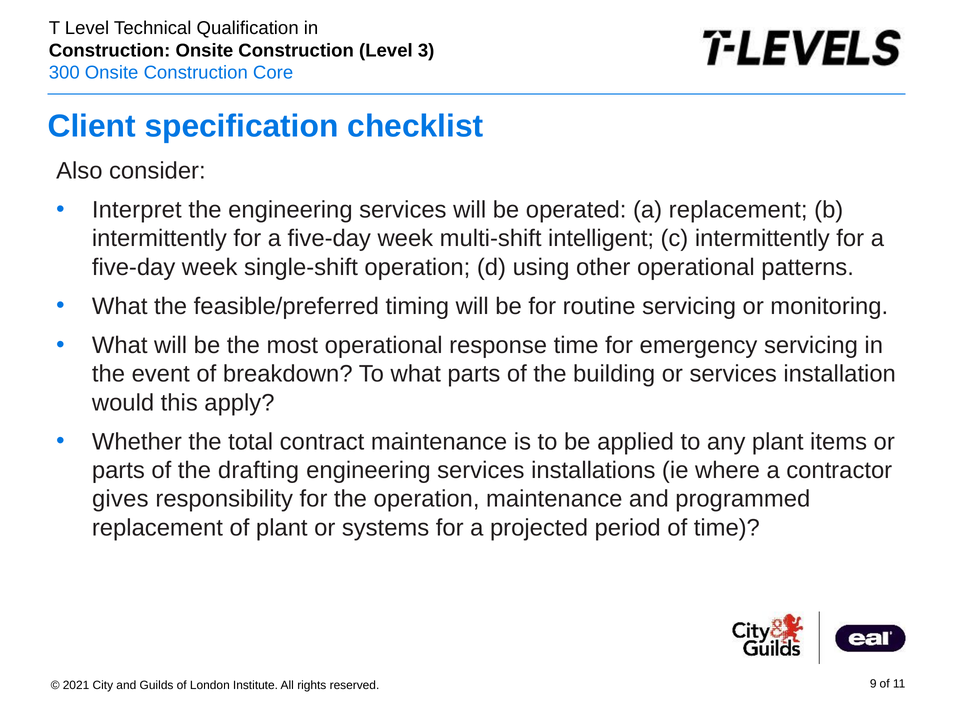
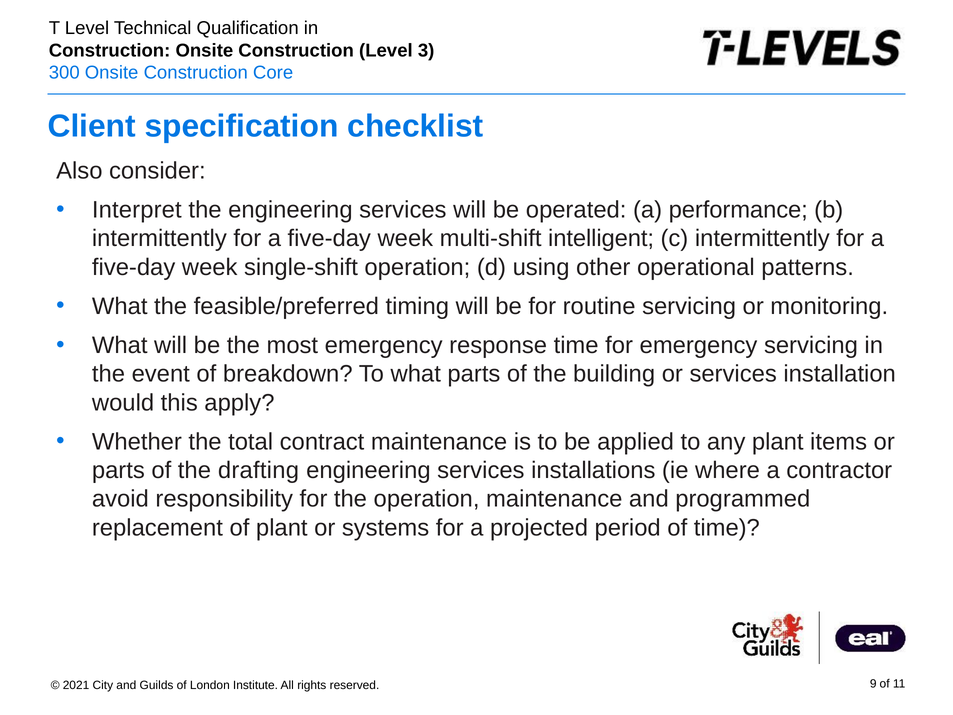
a replacement: replacement -> performance (738, 210)
most operational: operational -> emergency (384, 345)
gives: gives -> avoid (120, 499)
